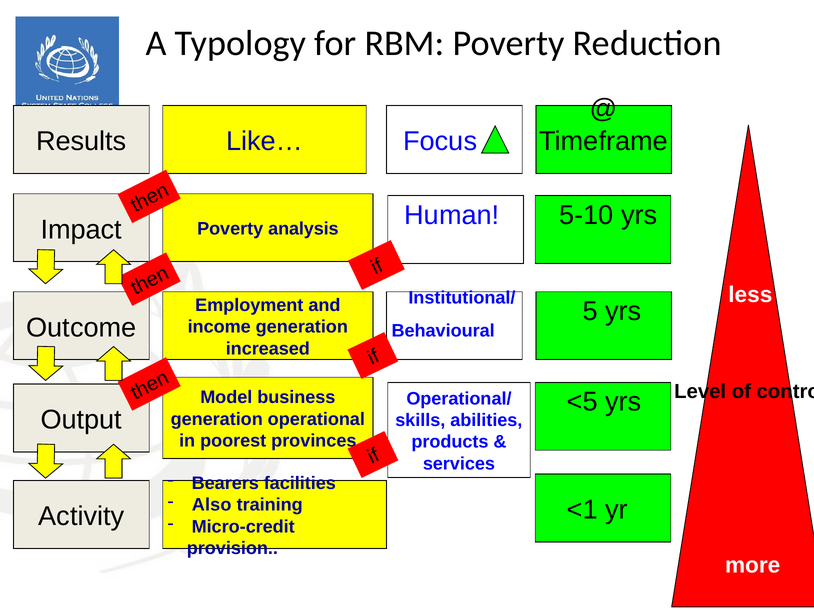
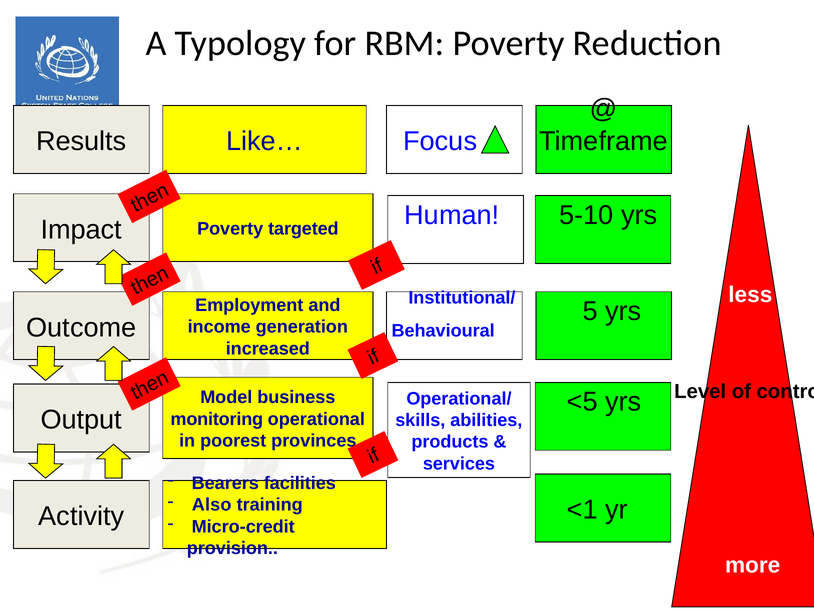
analysis: analysis -> targeted (303, 229)
generation: generation -> monitoring (217, 419)
